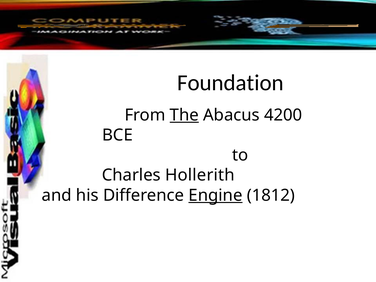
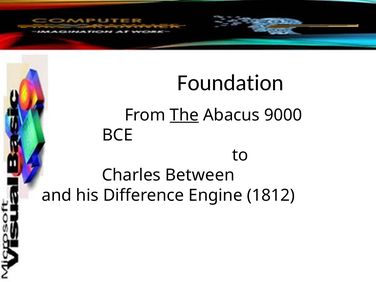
4200: 4200 -> 9000 (283, 115)
Hollerith: Hollerith -> Between (200, 175)
Engine underline: present -> none (215, 195)
